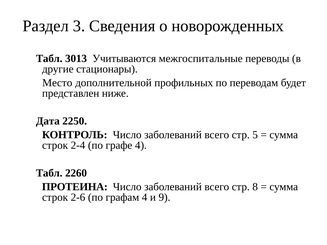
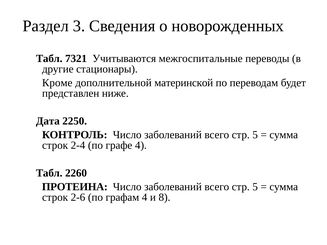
3013: 3013 -> 7321 (76, 59)
Место: Место -> Кроме (57, 83)
профильных: профильных -> материнской (184, 83)
8: 8 -> 5 (255, 187)
9: 9 -> 8 (164, 198)
